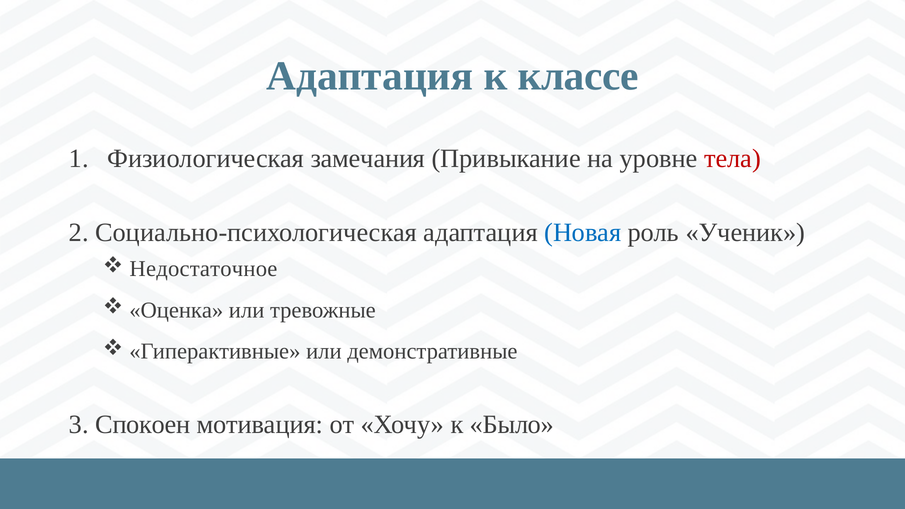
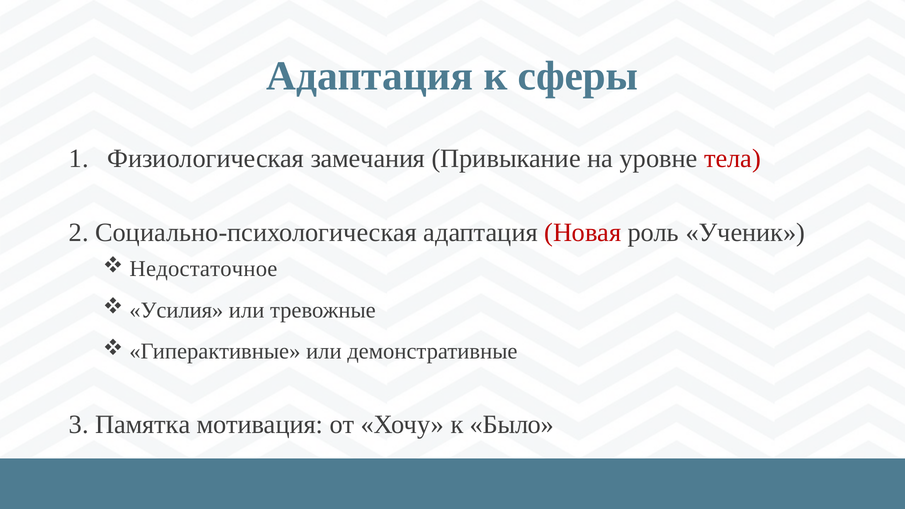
классе: классе -> сферы (578, 76)
Новая colour: blue -> red (583, 233)
Оценка: Оценка -> Усилия (176, 310)
Спокоен: Спокоен -> Памятка (143, 425)
